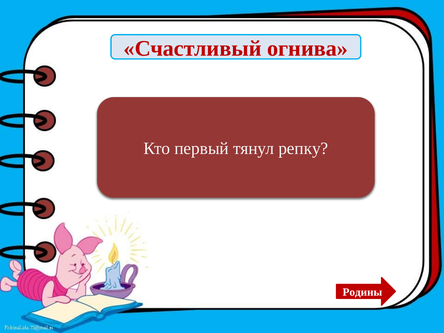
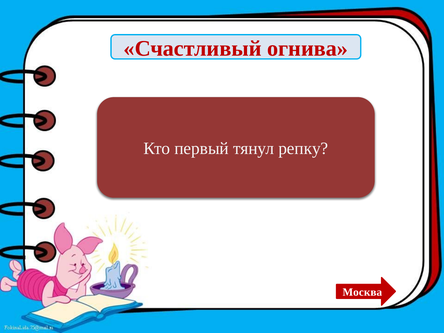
Родины: Родины -> Москва (362, 292)
